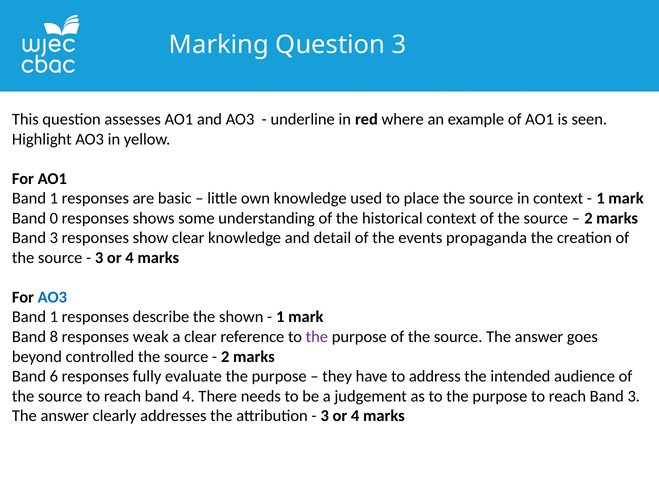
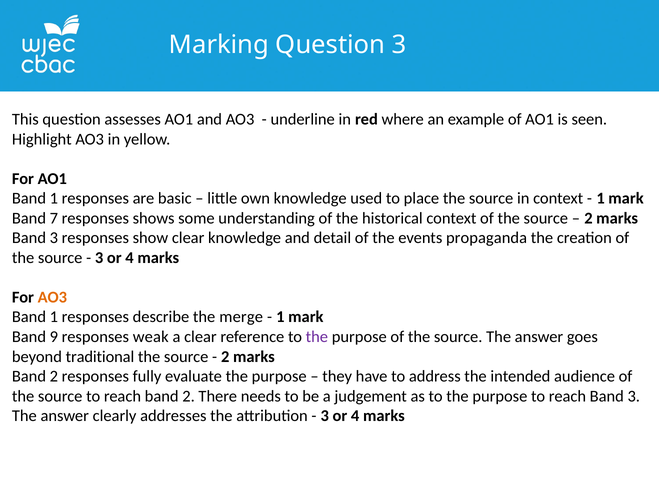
0: 0 -> 7 (54, 218)
AO3 colour: blue -> orange (52, 297)
shown: shown -> merge (241, 317)
8: 8 -> 9 (54, 337)
controlled: controlled -> traditional (100, 357)
6: 6 -> 2 (54, 377)
reach band 4: 4 -> 2 (189, 396)
